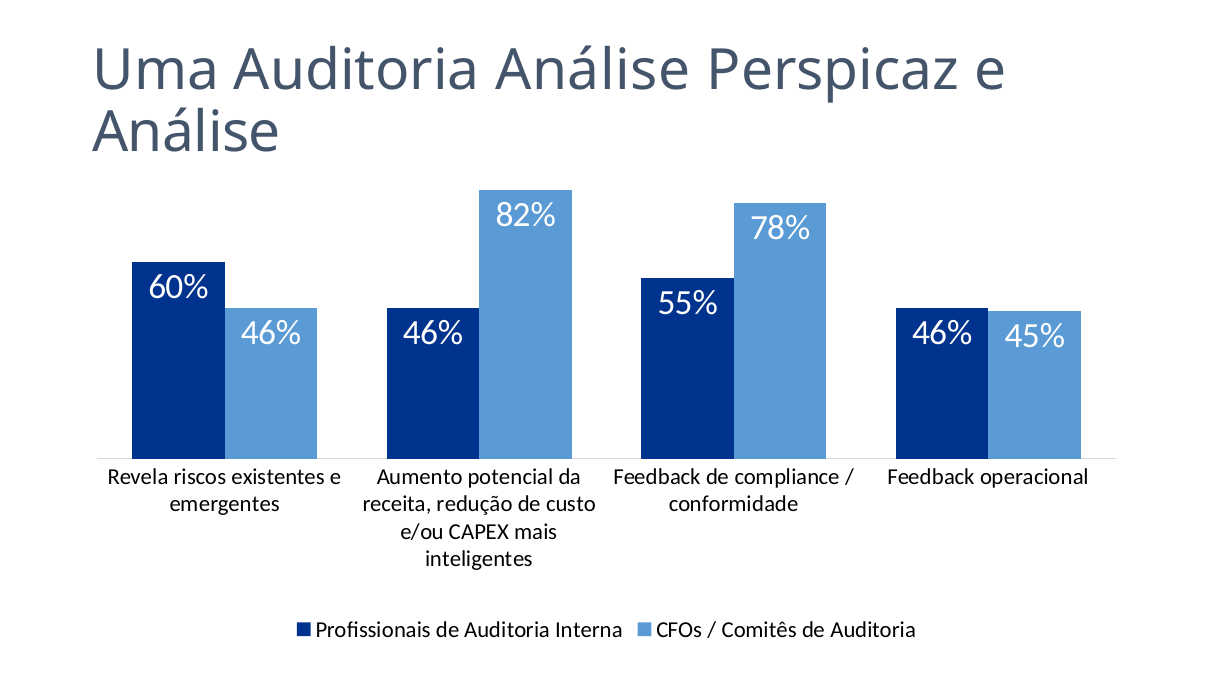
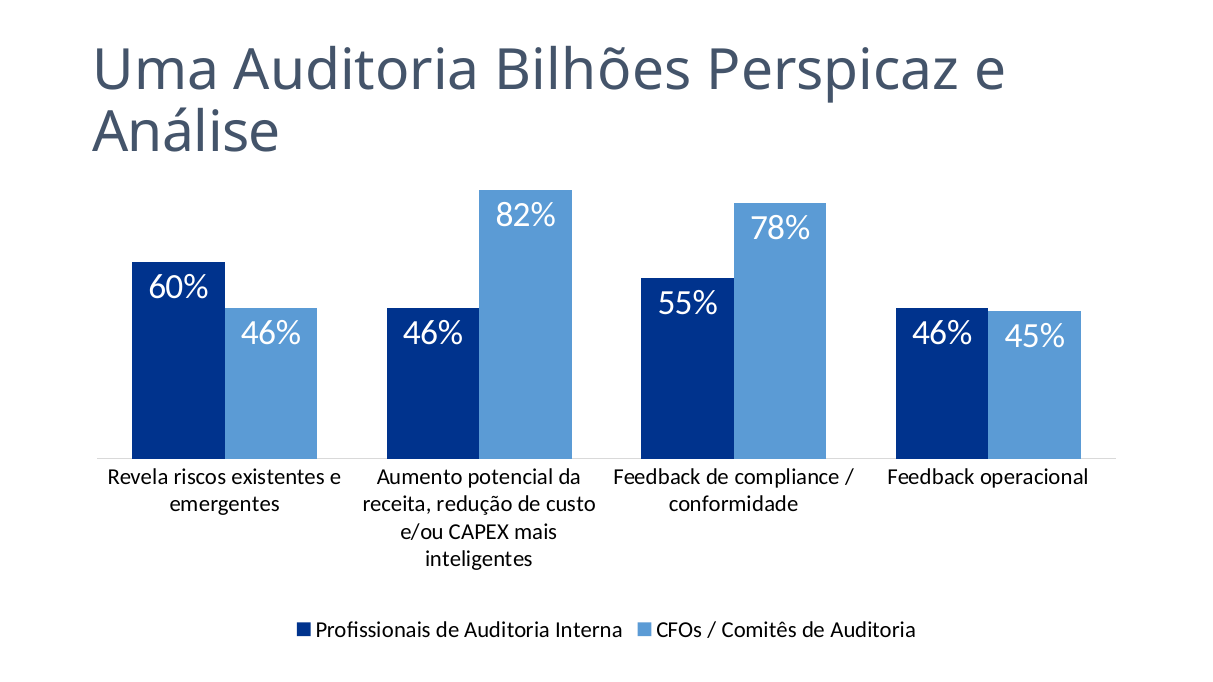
Auditoria Análise: Análise -> Bilhões (593, 71)
